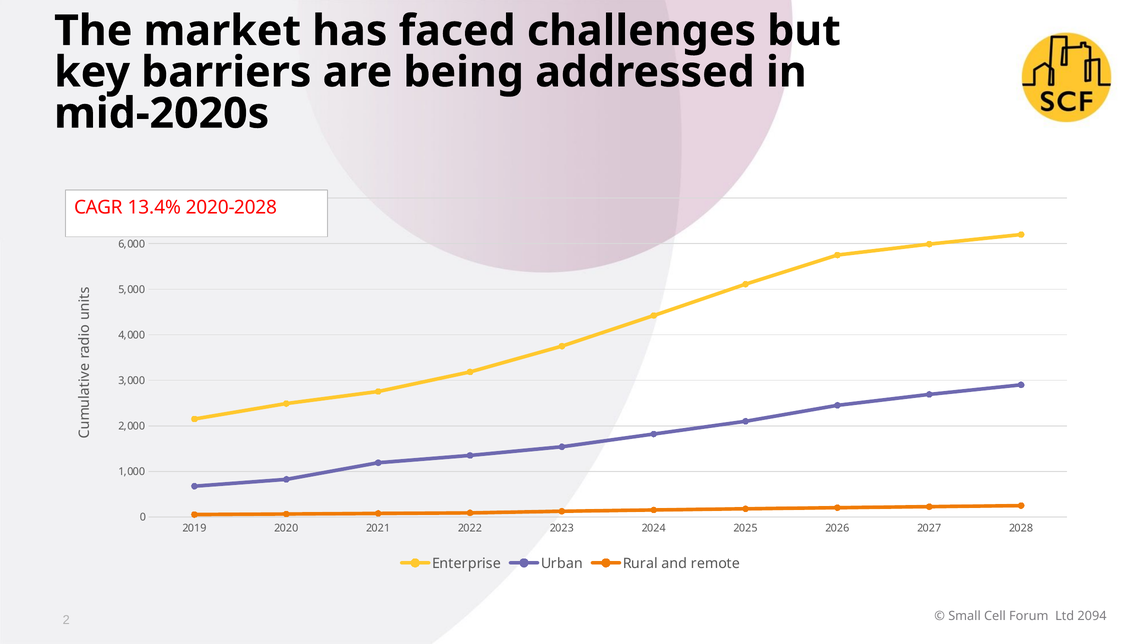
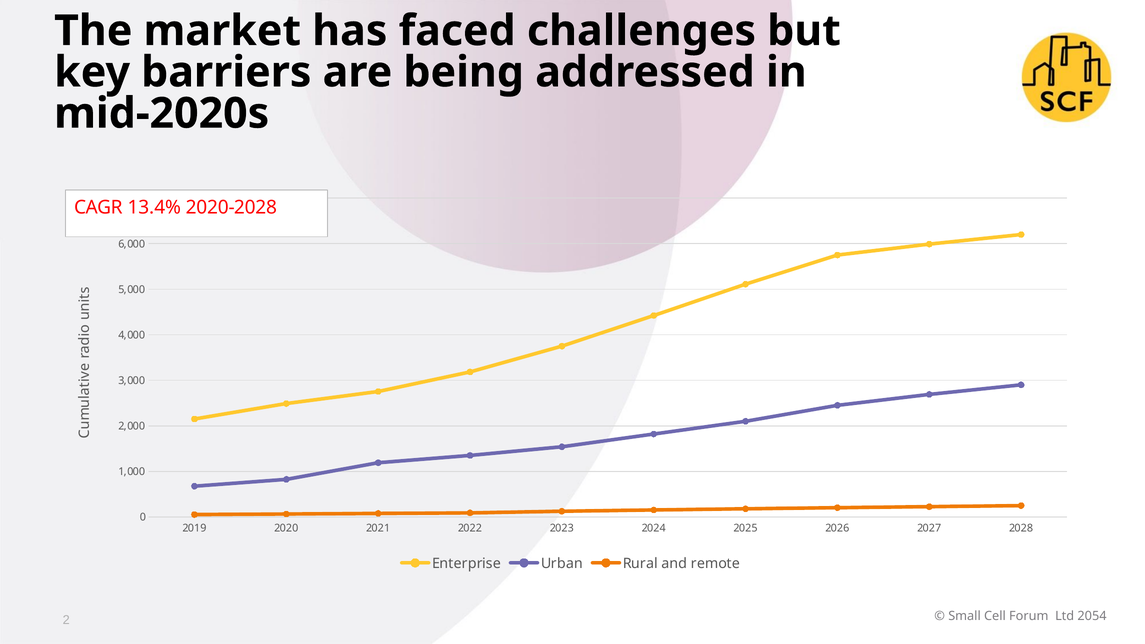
2094: 2094 -> 2054 (1092, 616)
